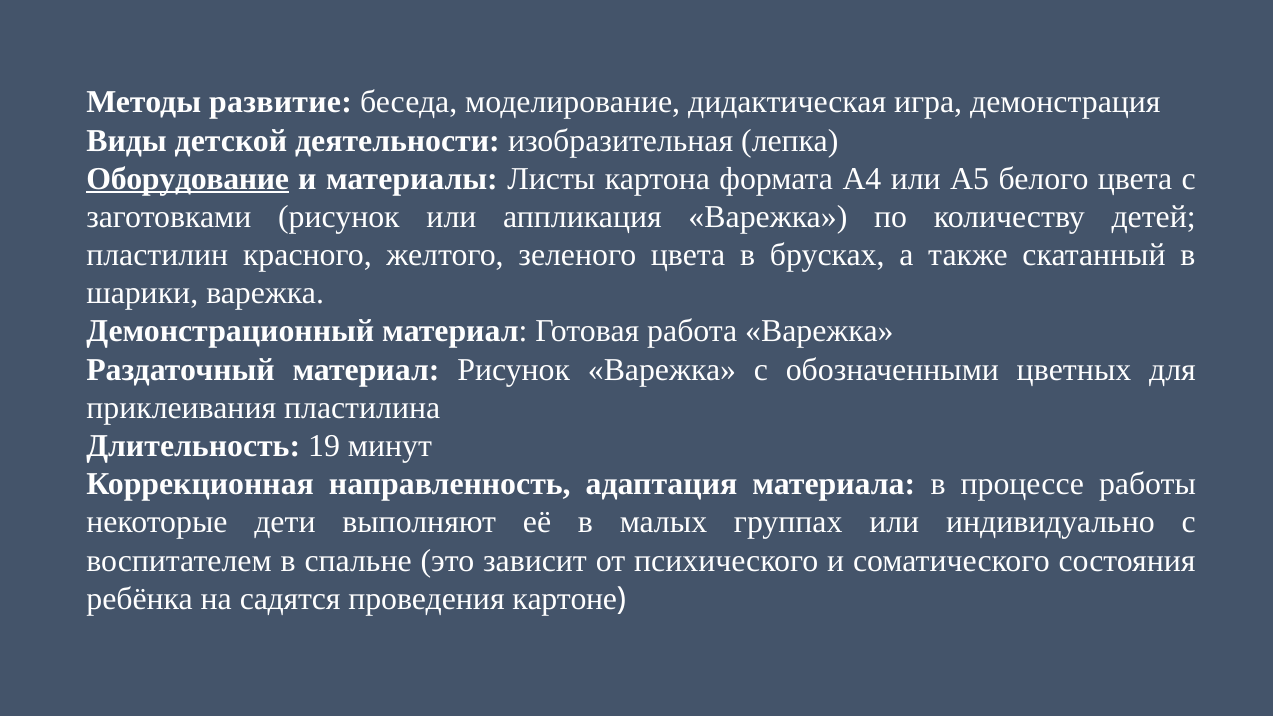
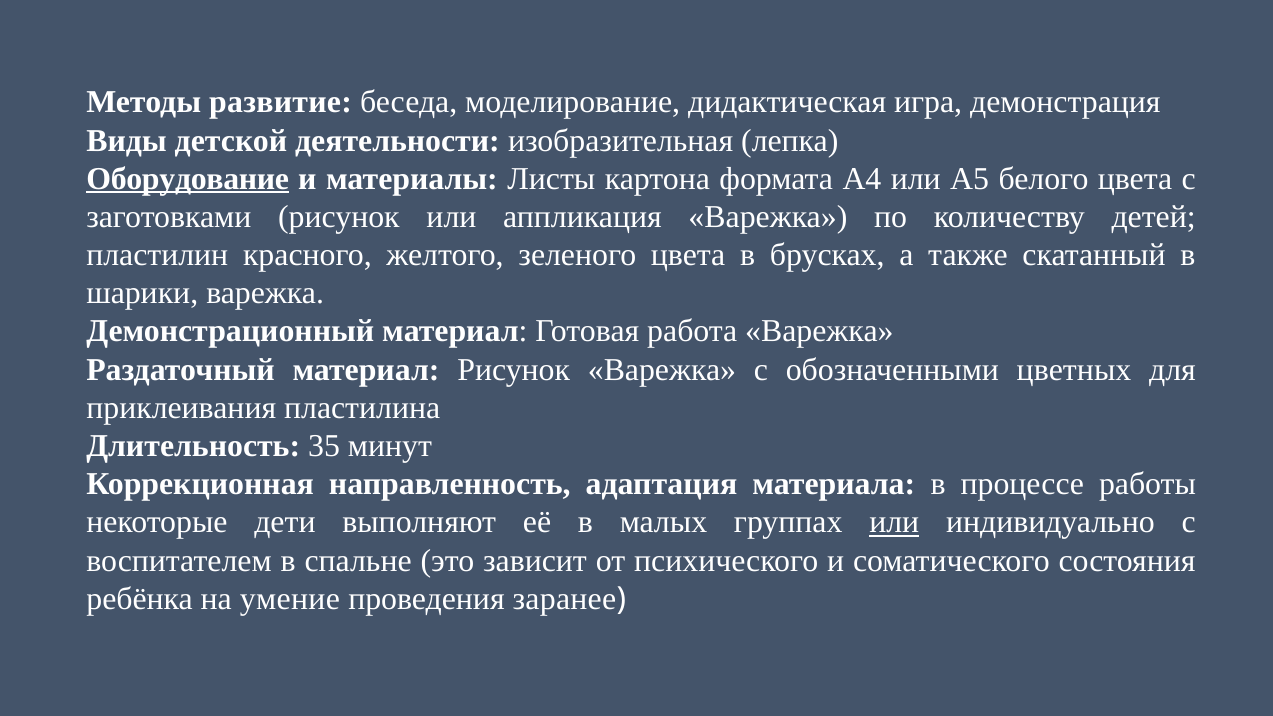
19: 19 -> 35 (324, 446)
или underline: none -> present (894, 522)
садятся: садятся -> умение (290, 599)
картоне: картоне -> заранее (564, 599)
